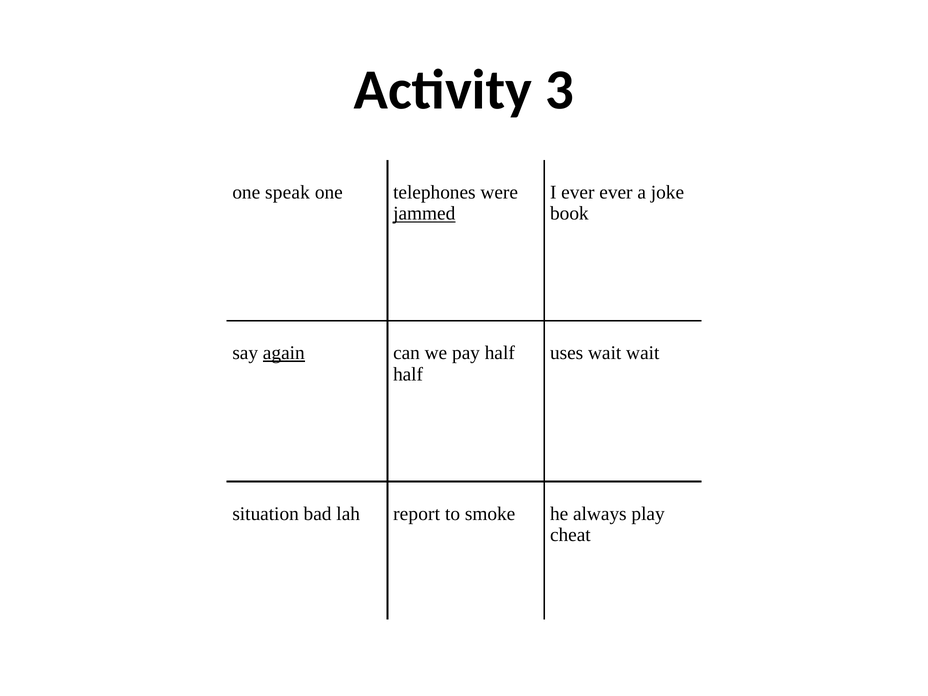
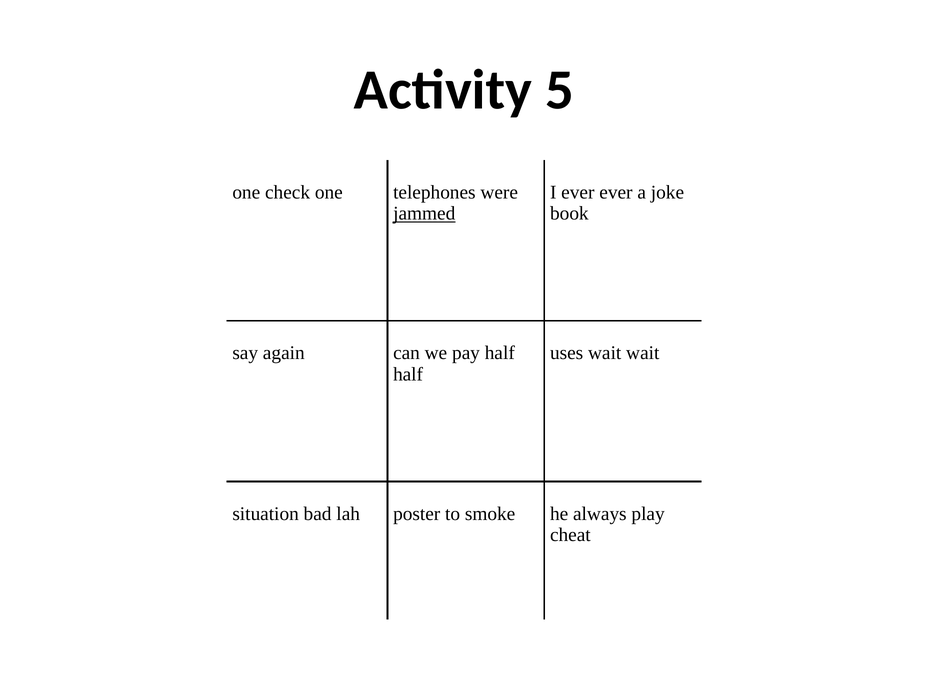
3: 3 -> 5 (559, 90)
speak: speak -> check (288, 192)
again underline: present -> none (284, 353)
report: report -> poster (417, 514)
